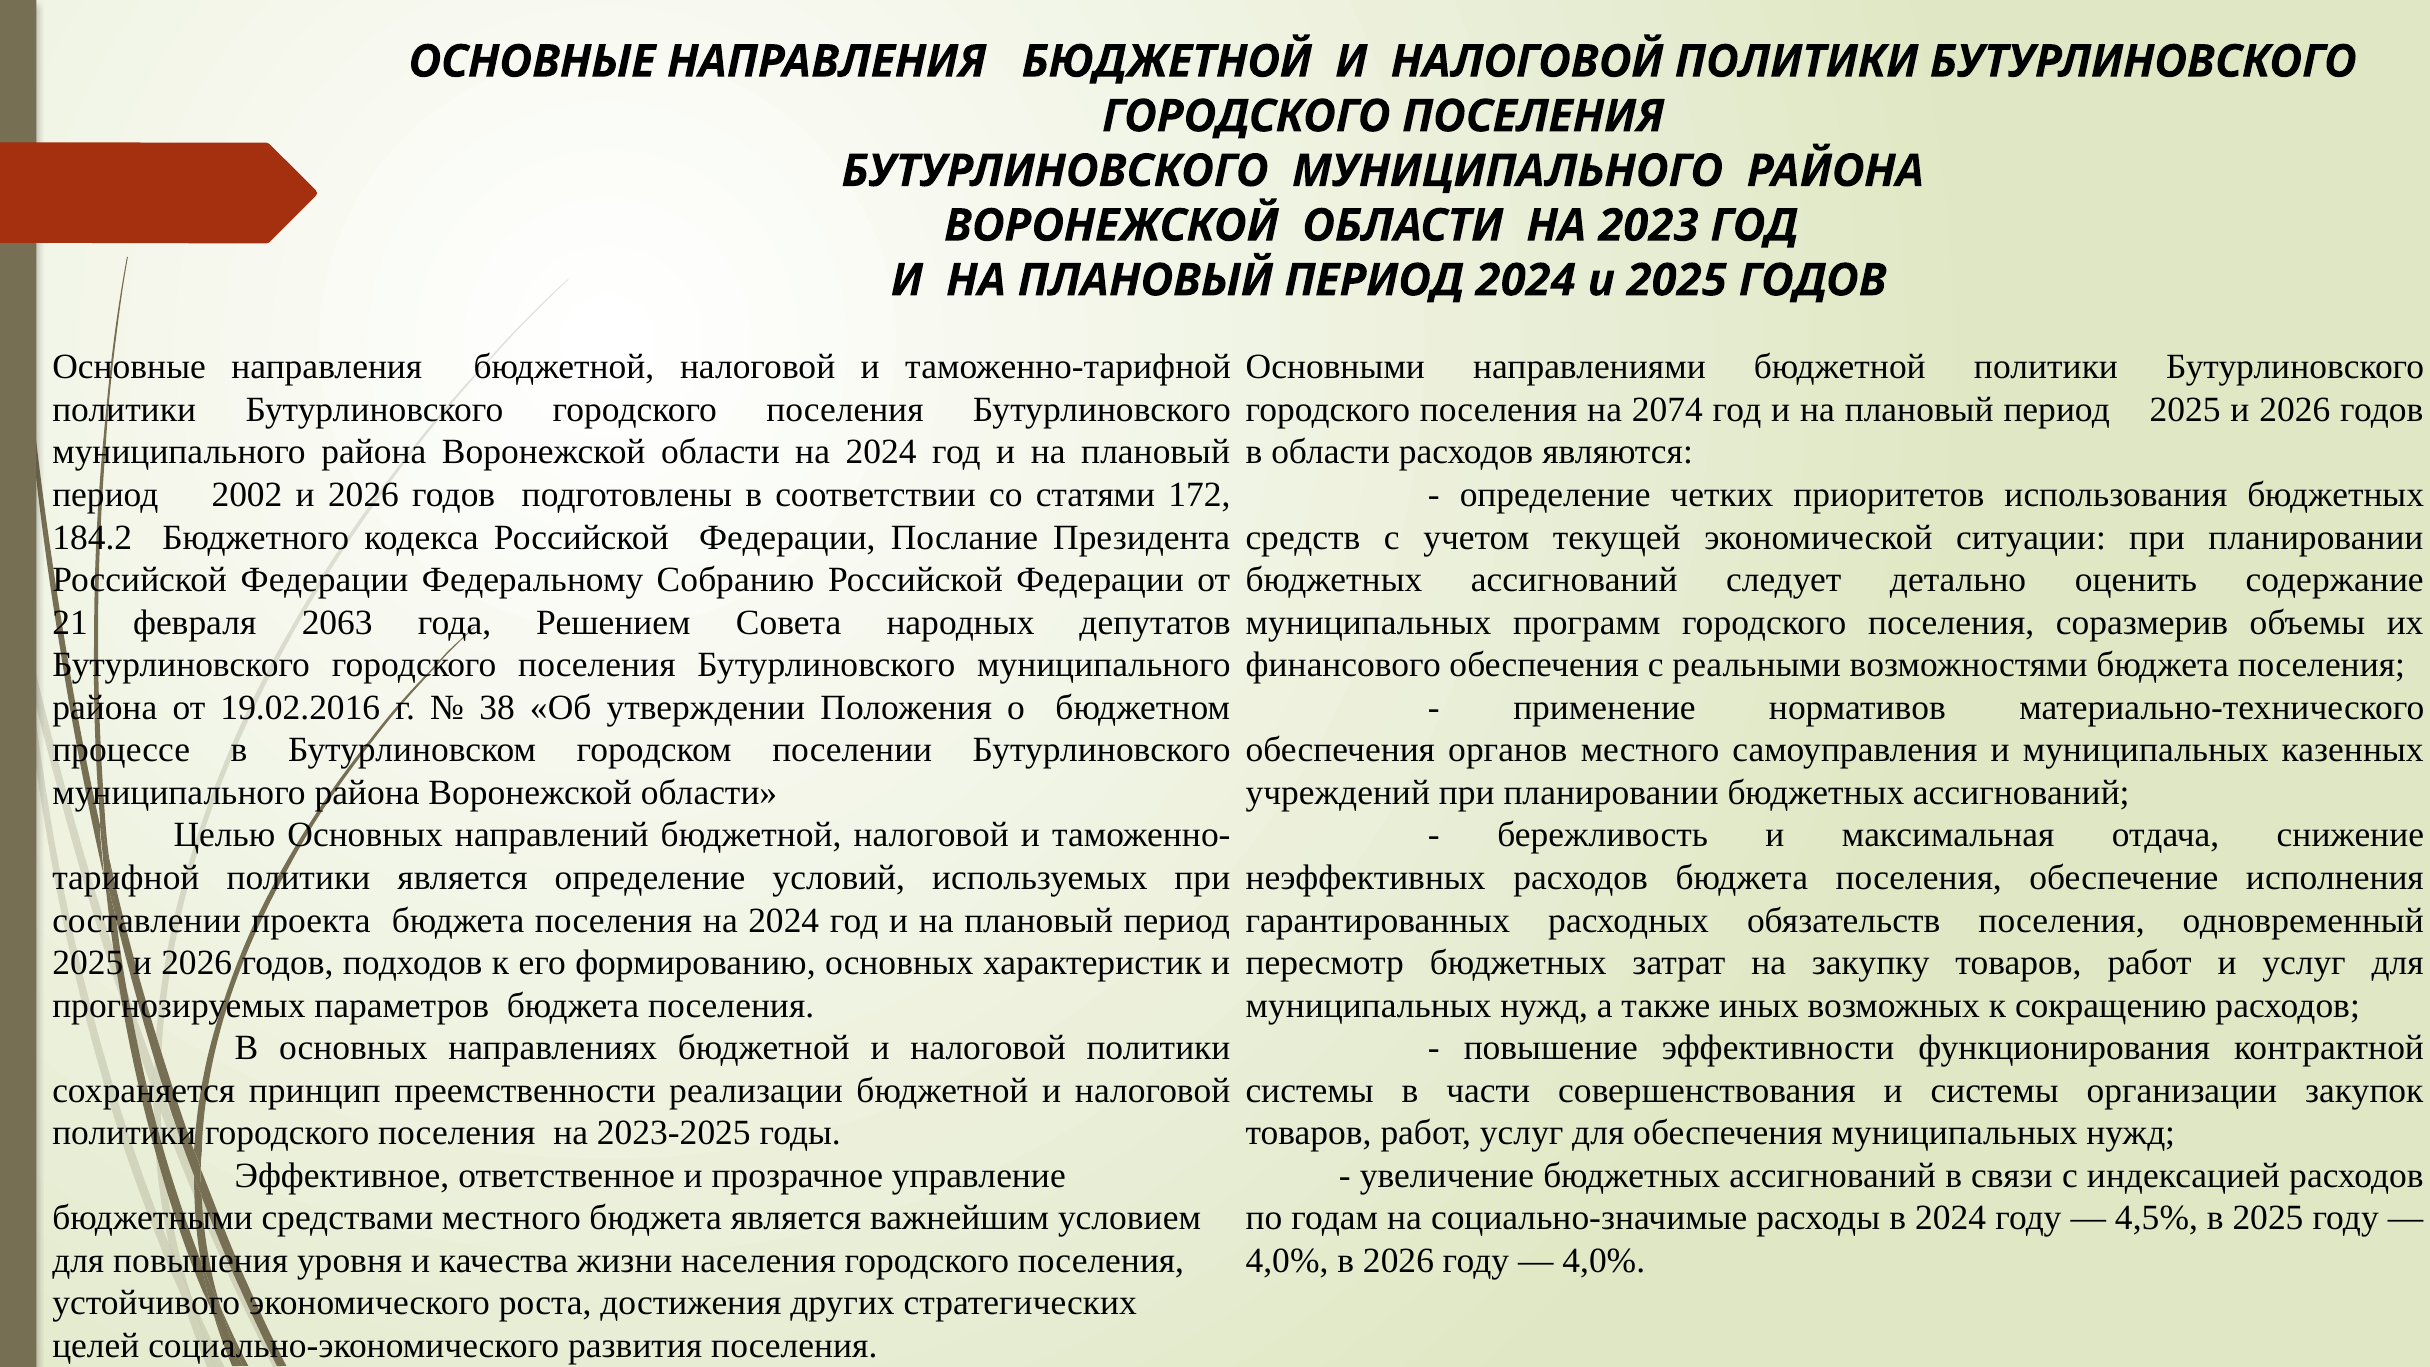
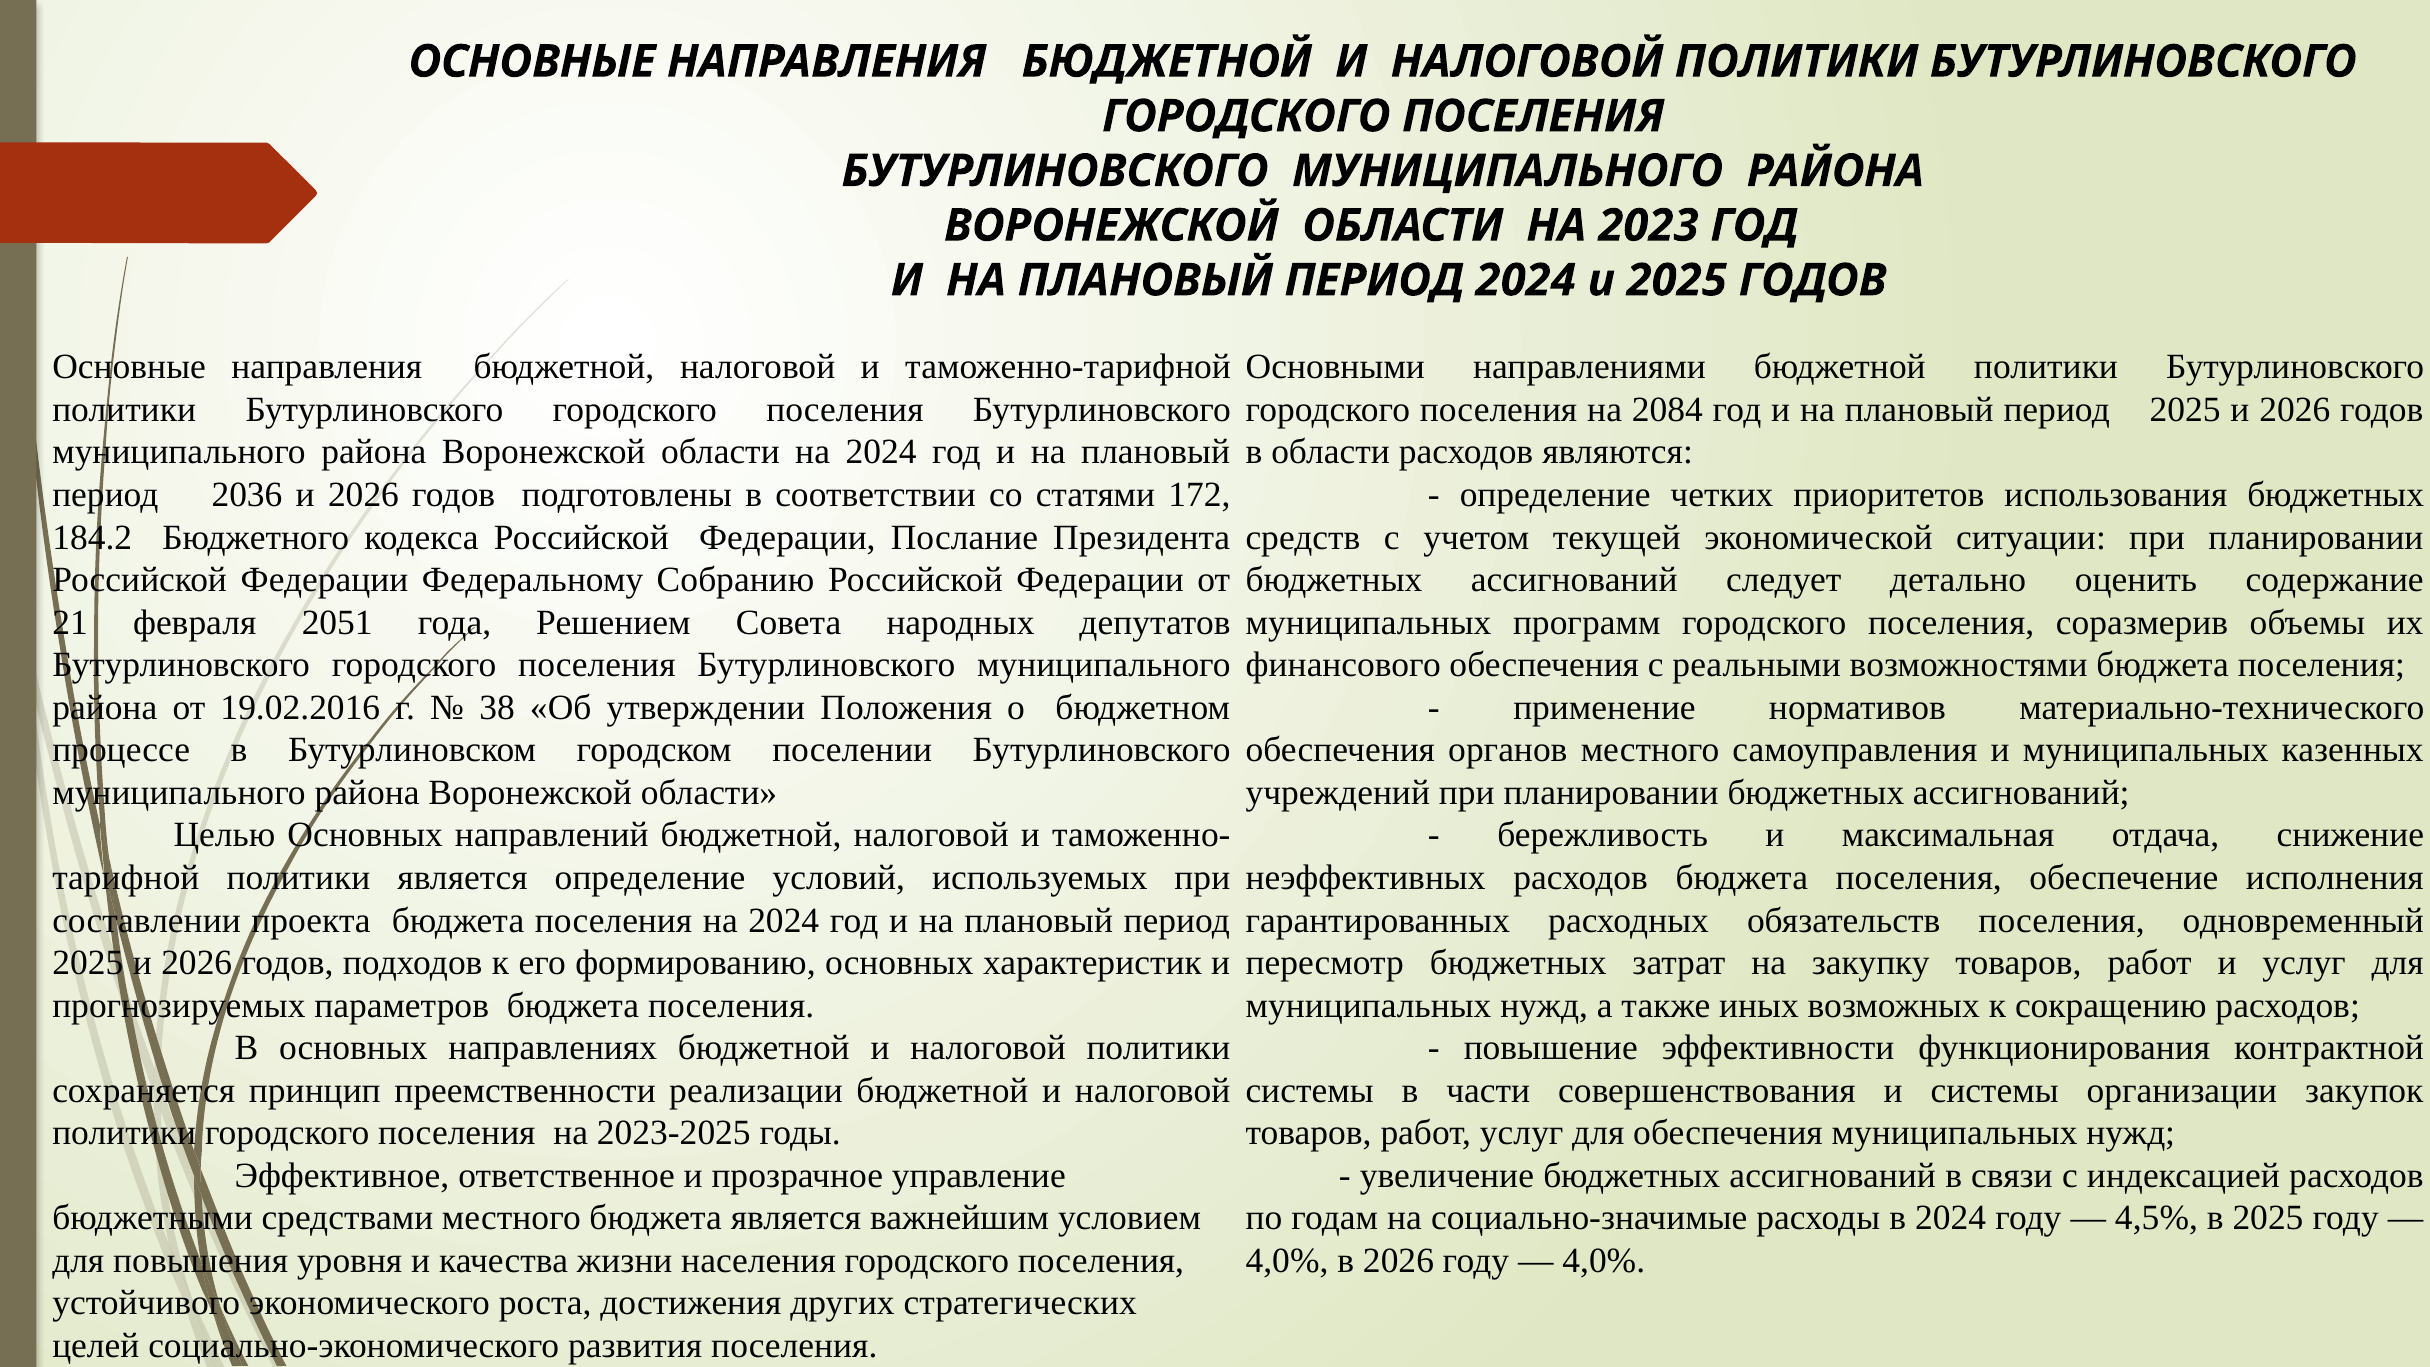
2074: 2074 -> 2084 (1667, 410)
2002: 2002 -> 2036 (247, 495)
2063: 2063 -> 2051 (337, 622)
